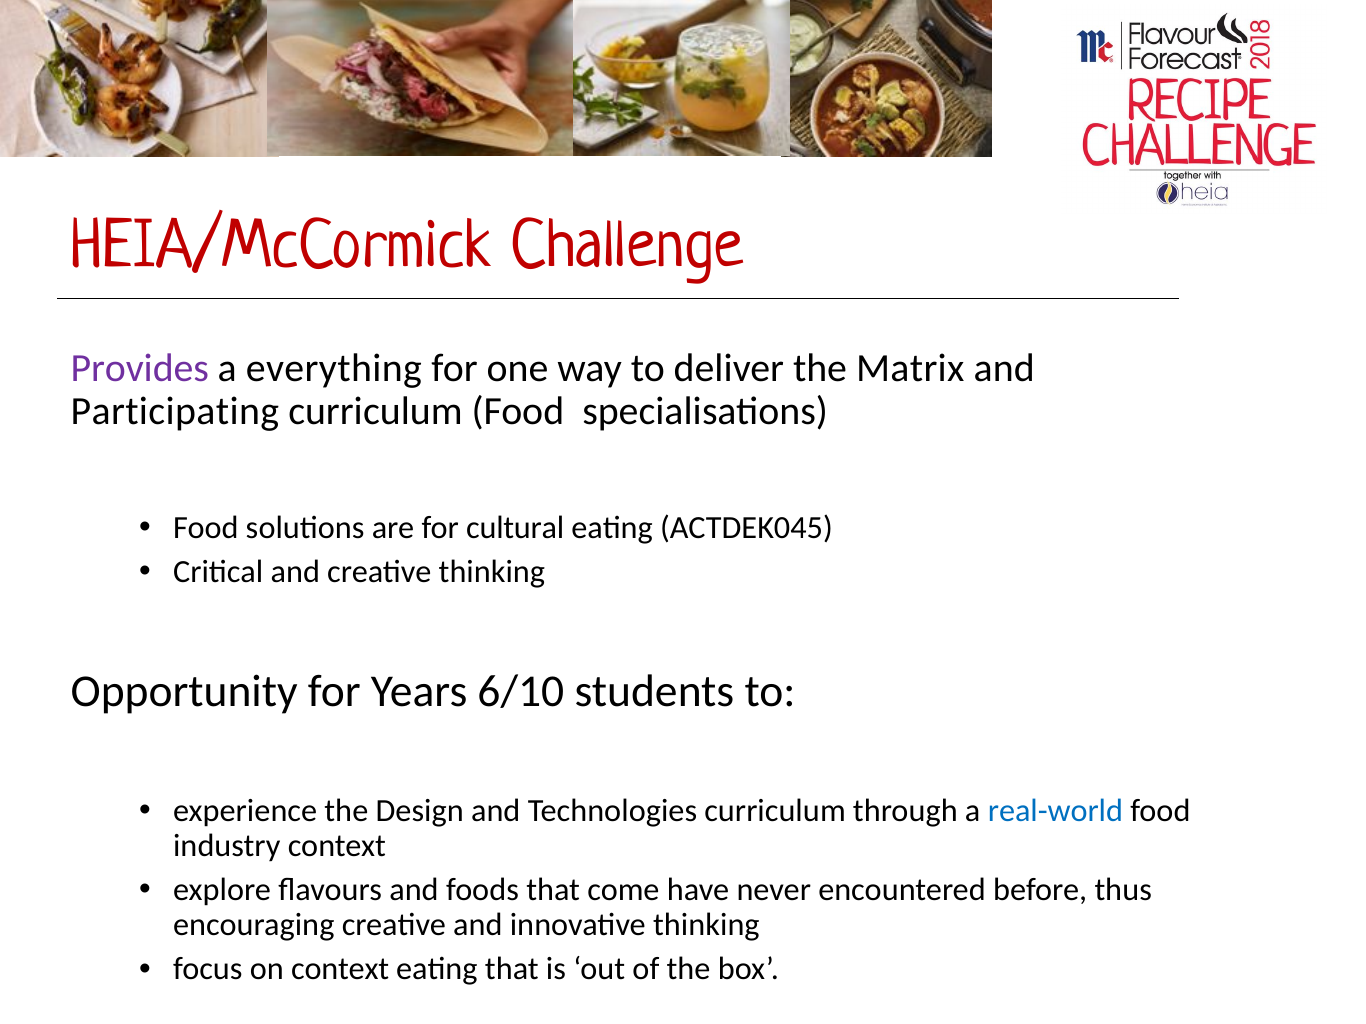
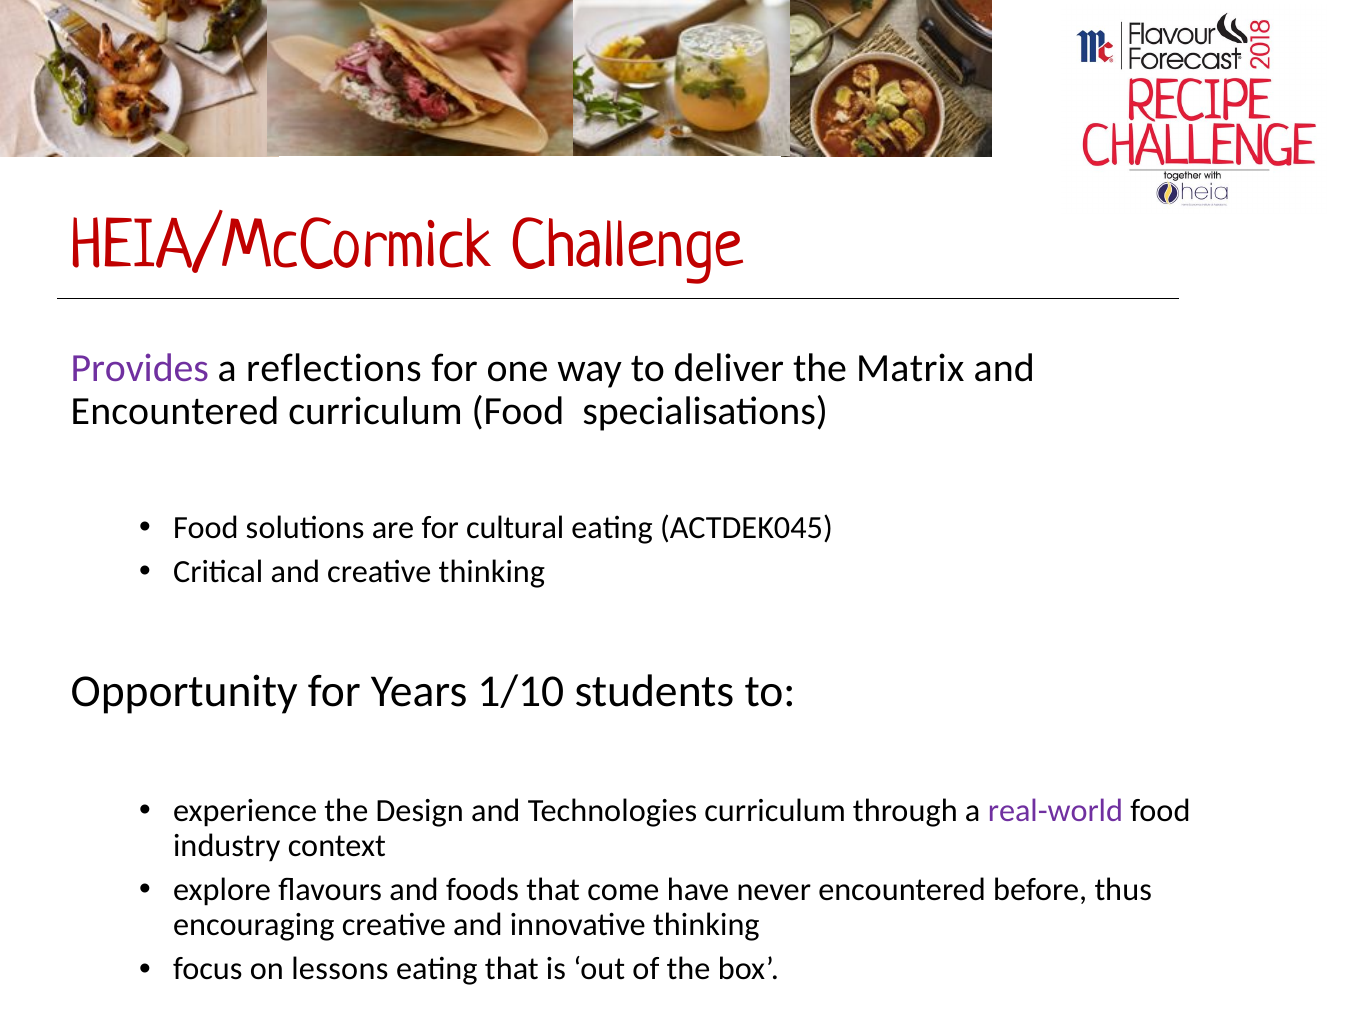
everything: everything -> reflections (334, 368)
Participating: Participating -> Encountered (175, 411)
6/10: 6/10 -> 1/10 (521, 692)
real-world colour: blue -> purple (1055, 811)
on context: context -> lessons (340, 970)
